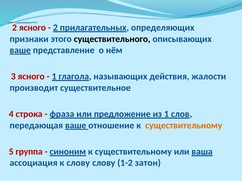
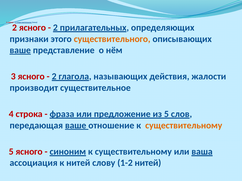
существительного colour: black -> orange (112, 39)
1: 1 -> 2 (54, 77)
из 1: 1 -> 5 (166, 114)
5 группа: группа -> ясного (29, 152)
к слову: слову -> нитей (78, 163)
1-2 затон: затон -> нитей (148, 163)
